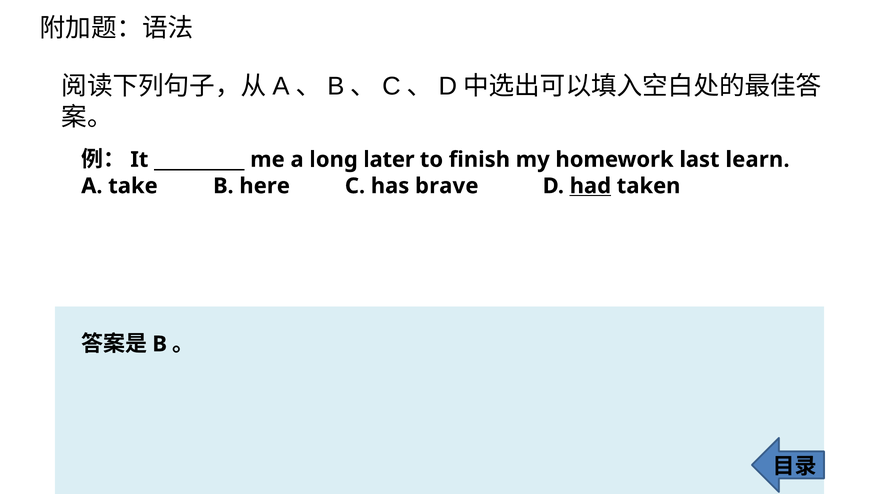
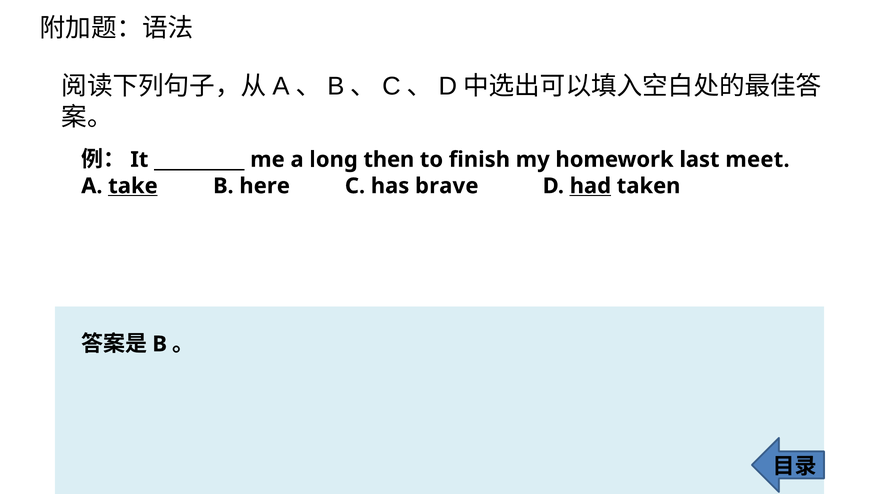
later: later -> then (389, 160)
learn: learn -> meet (757, 160)
take underline: none -> present (133, 186)
